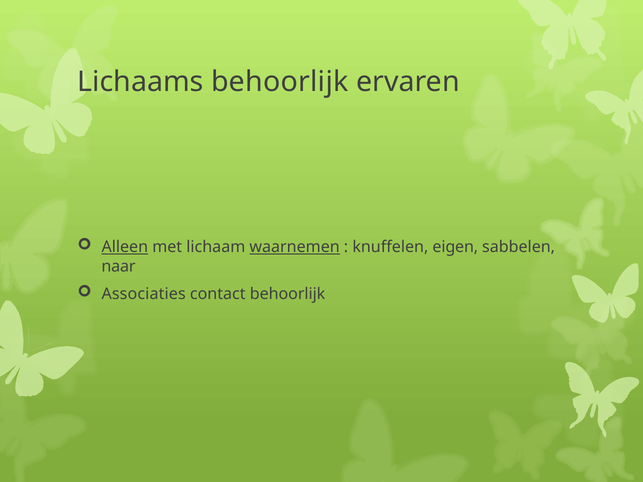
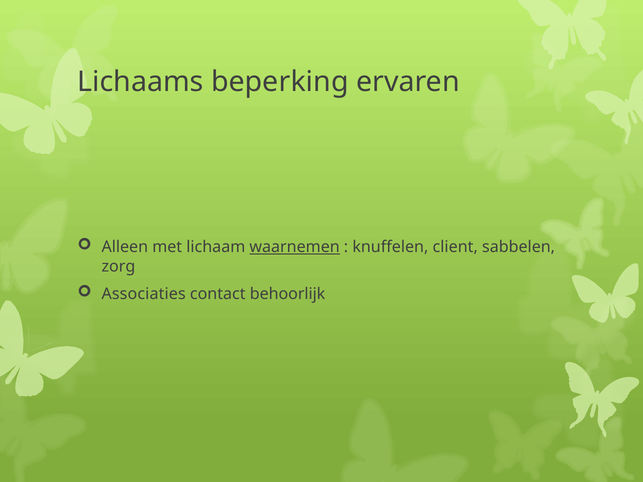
Lichaams behoorlijk: behoorlijk -> beperking (280, 82)
Alleen underline: present -> none (125, 247)
eigen: eigen -> client (455, 247)
naar: naar -> zorg (118, 266)
